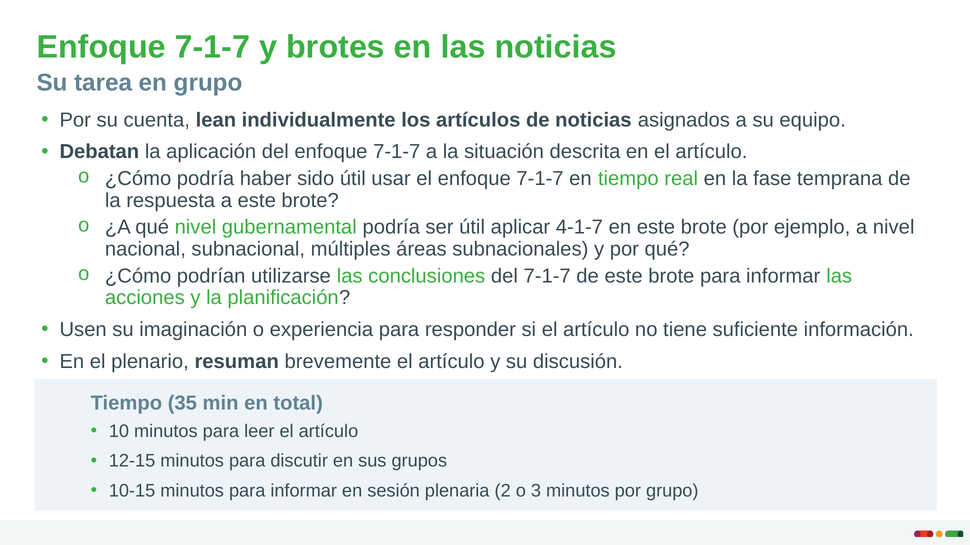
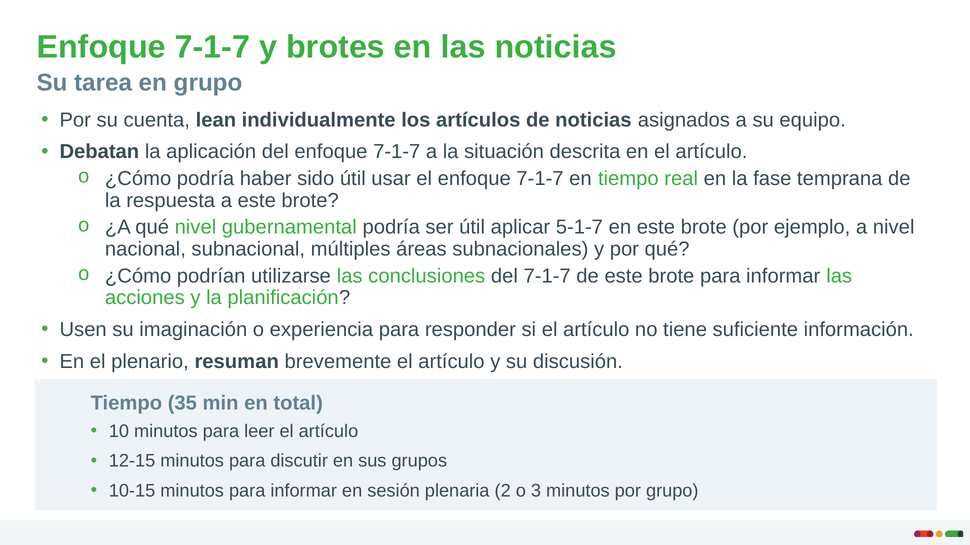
4-1-7: 4-1-7 -> 5-1-7 (579, 228)
